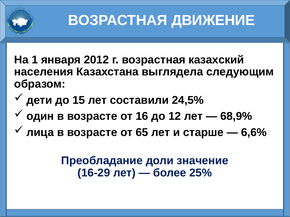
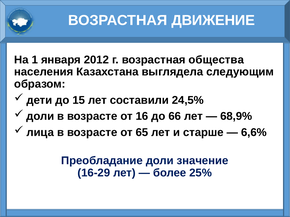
казахский: казахский -> общества (216, 60)
один: один -> доли (40, 117)
12: 12 -> 66 (175, 117)
